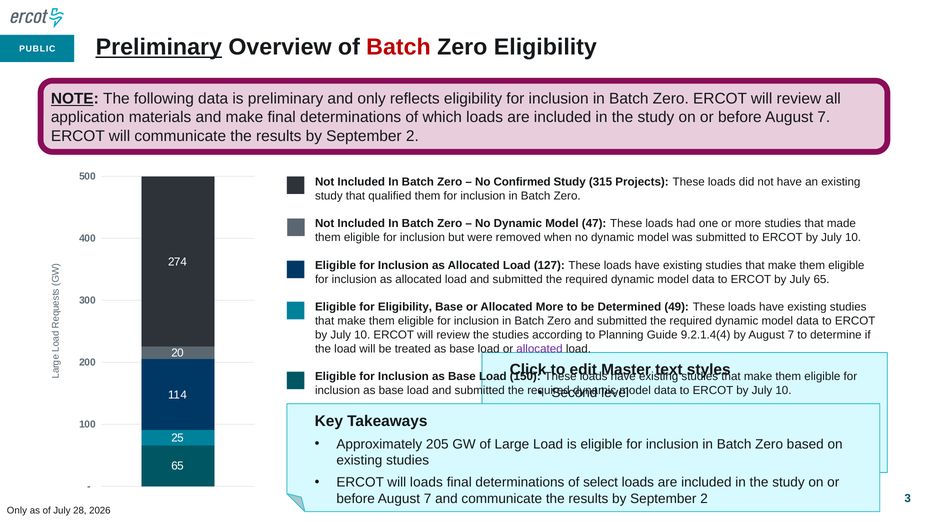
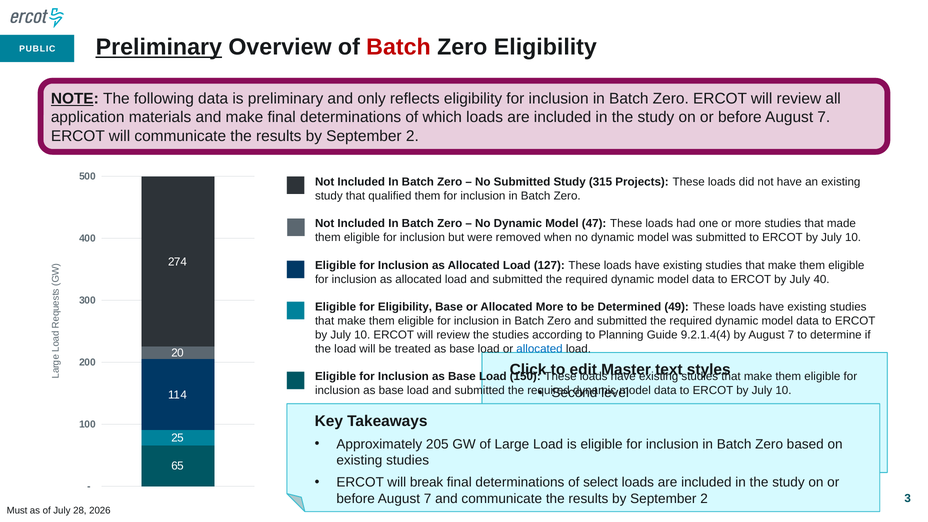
No Confirmed: Confirmed -> Submitted (522, 182)
July 65: 65 -> 40 (822, 279)
allocated colour: purple -> blue (539, 349)
will loads: loads -> break (427, 482)
Only: Only -> Must (17, 510)
